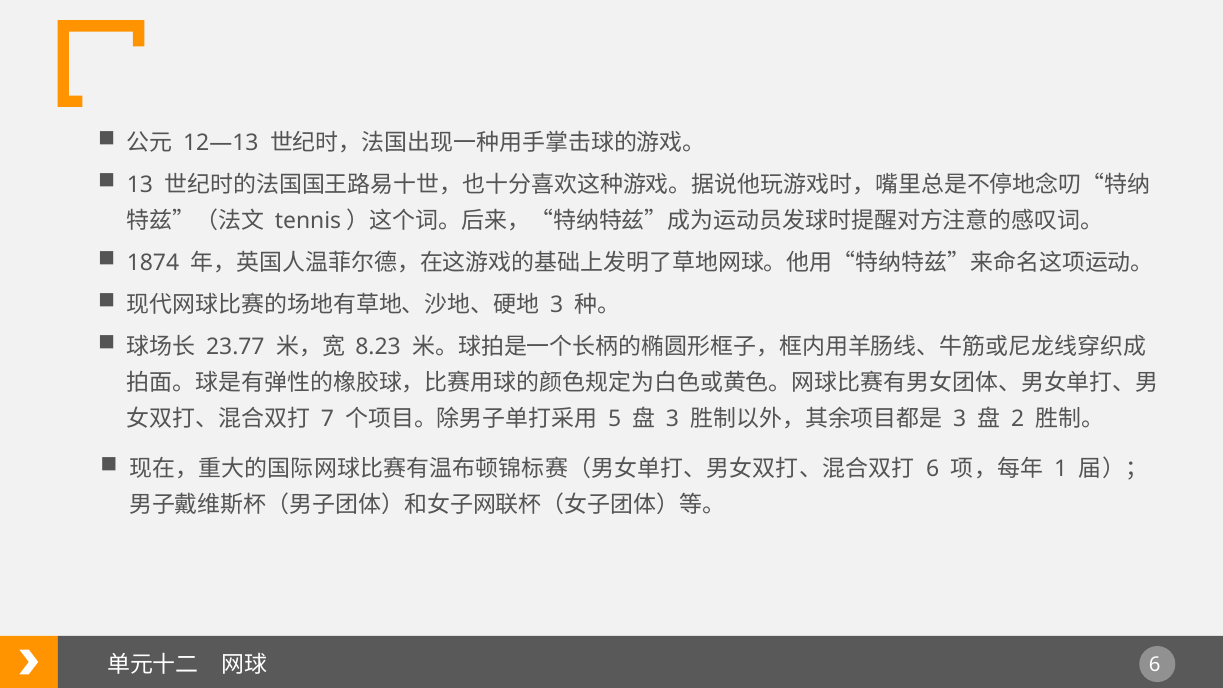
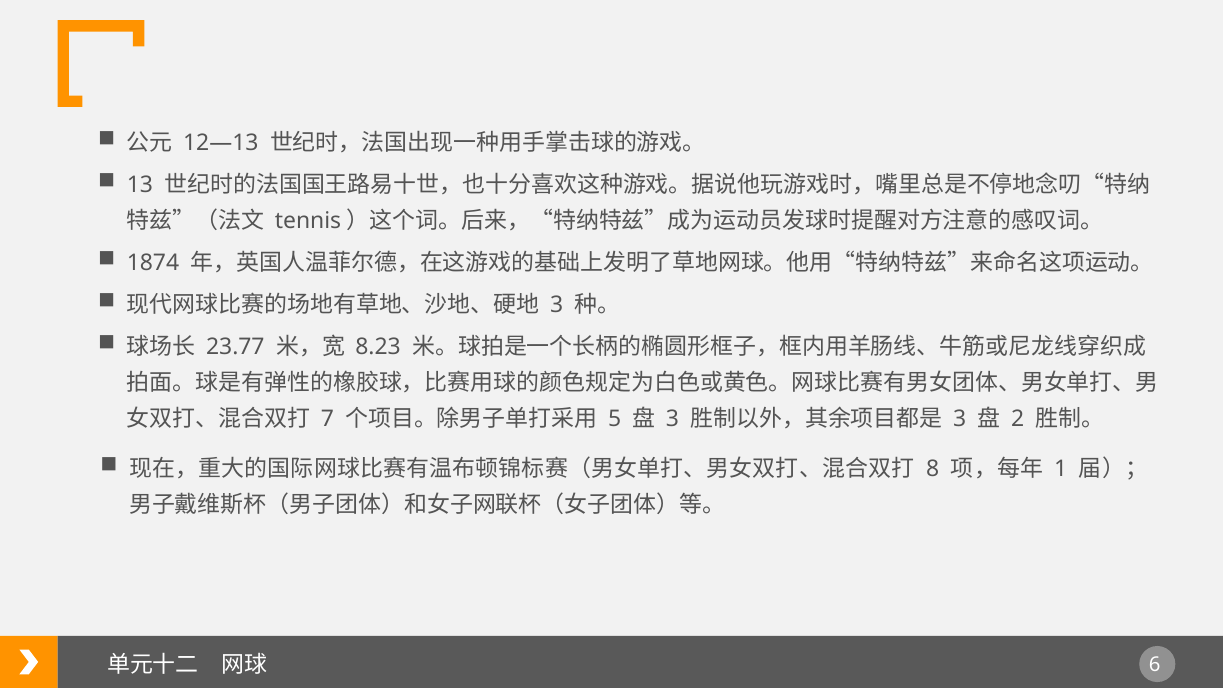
6: 6 -> 8 (933, 469)
